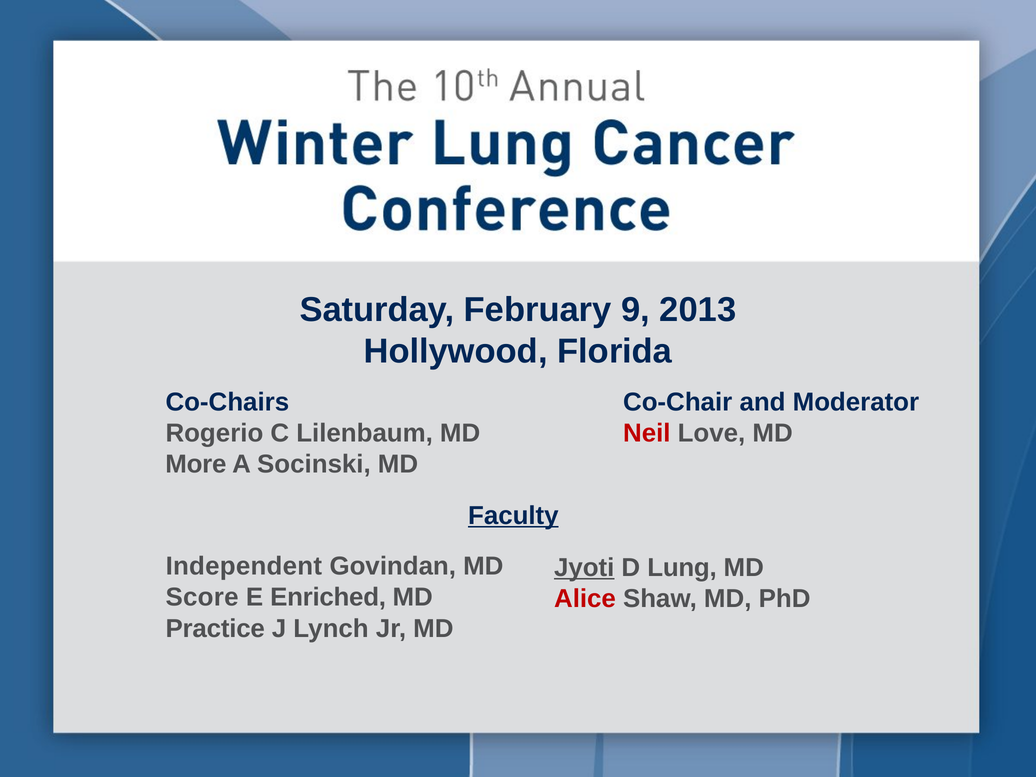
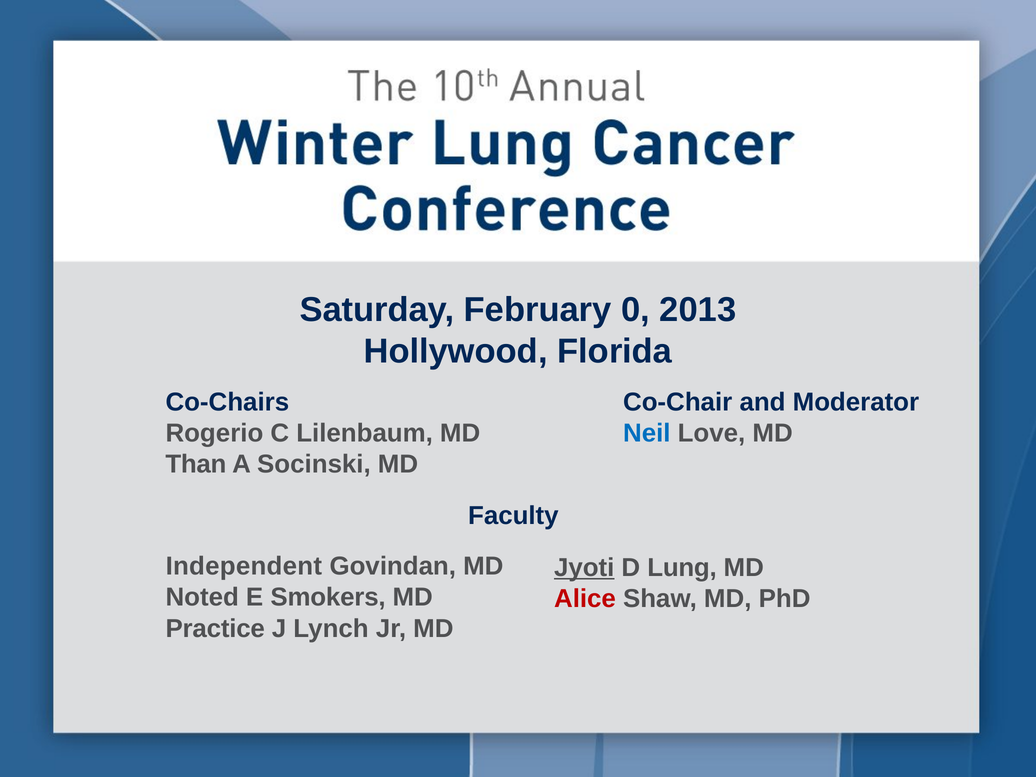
9: 9 -> 0 (635, 310)
Neil colour: red -> blue (647, 433)
More: More -> Than (196, 464)
Faculty underline: present -> none (513, 516)
Score: Score -> Noted (202, 597)
Enriched: Enriched -> Smokers (328, 597)
